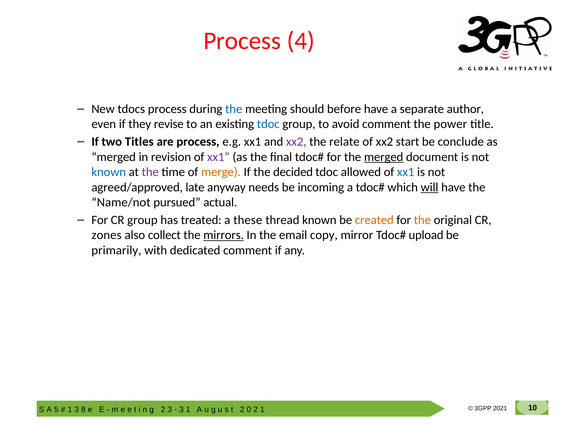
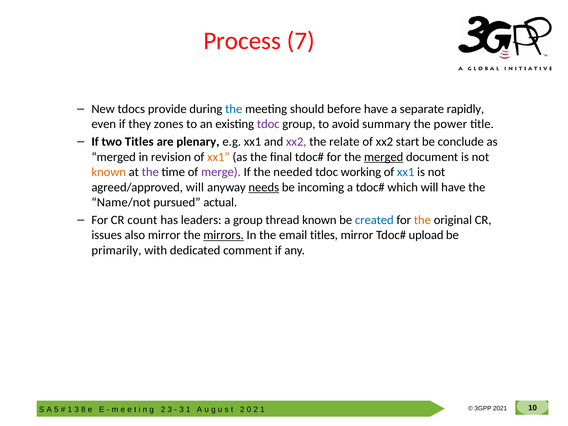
4: 4 -> 7 (301, 41)
tdocs process: process -> provide (167, 109)
author: author -> rapidly (465, 109)
revise: revise -> zones (169, 124)
tdoc colour: blue -> purple (268, 124)
avoid comment: comment -> summary (386, 124)
are process: process -> plenary (198, 142)
xx1 colour: purple -> orange (218, 157)
known colour: blue -> orange (109, 172)
merge colour: orange -> purple (221, 172)
decided: decided -> needed (293, 172)
allowed: allowed -> working (361, 172)
agreed/approved late: late -> will (195, 187)
needs underline: none -> present (264, 187)
will underline: present -> none (430, 187)
CR group: group -> count (142, 220)
treated: treated -> leaders (201, 220)
a these: these -> group (248, 220)
created colour: orange -> blue (374, 220)
zones: zones -> issues (107, 235)
also collect: collect -> mirror (164, 235)
email copy: copy -> titles (324, 235)
